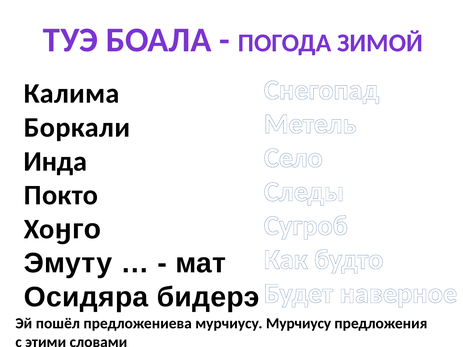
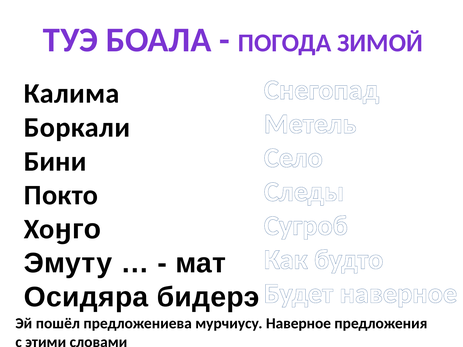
Инда: Инда -> Бини (55, 161)
мурчиусу Мурчиусу: Мурчиусу -> Наверное (298, 324)
